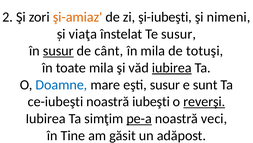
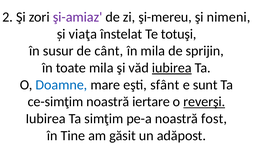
şi-amiaz colour: orange -> purple (78, 17)
şi-iubeşti: şi-iubeşti -> şi-mereu (165, 17)
Te susur: susur -> totuşi (179, 34)
susur underline: present -> none (58, 51)
totuşi: totuşi -> sprijin (205, 51)
eşti susur: susur -> sfânt (165, 84)
ce-iubeşti: ce-iubeşti -> ce-simţim (56, 101)
iubeşti: iubeşti -> iertare (151, 101)
pe-a underline: present -> none (139, 118)
veci: veci -> fost (214, 118)
